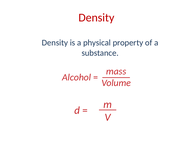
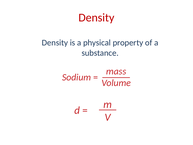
Alcohol: Alcohol -> Sodium (77, 77)
